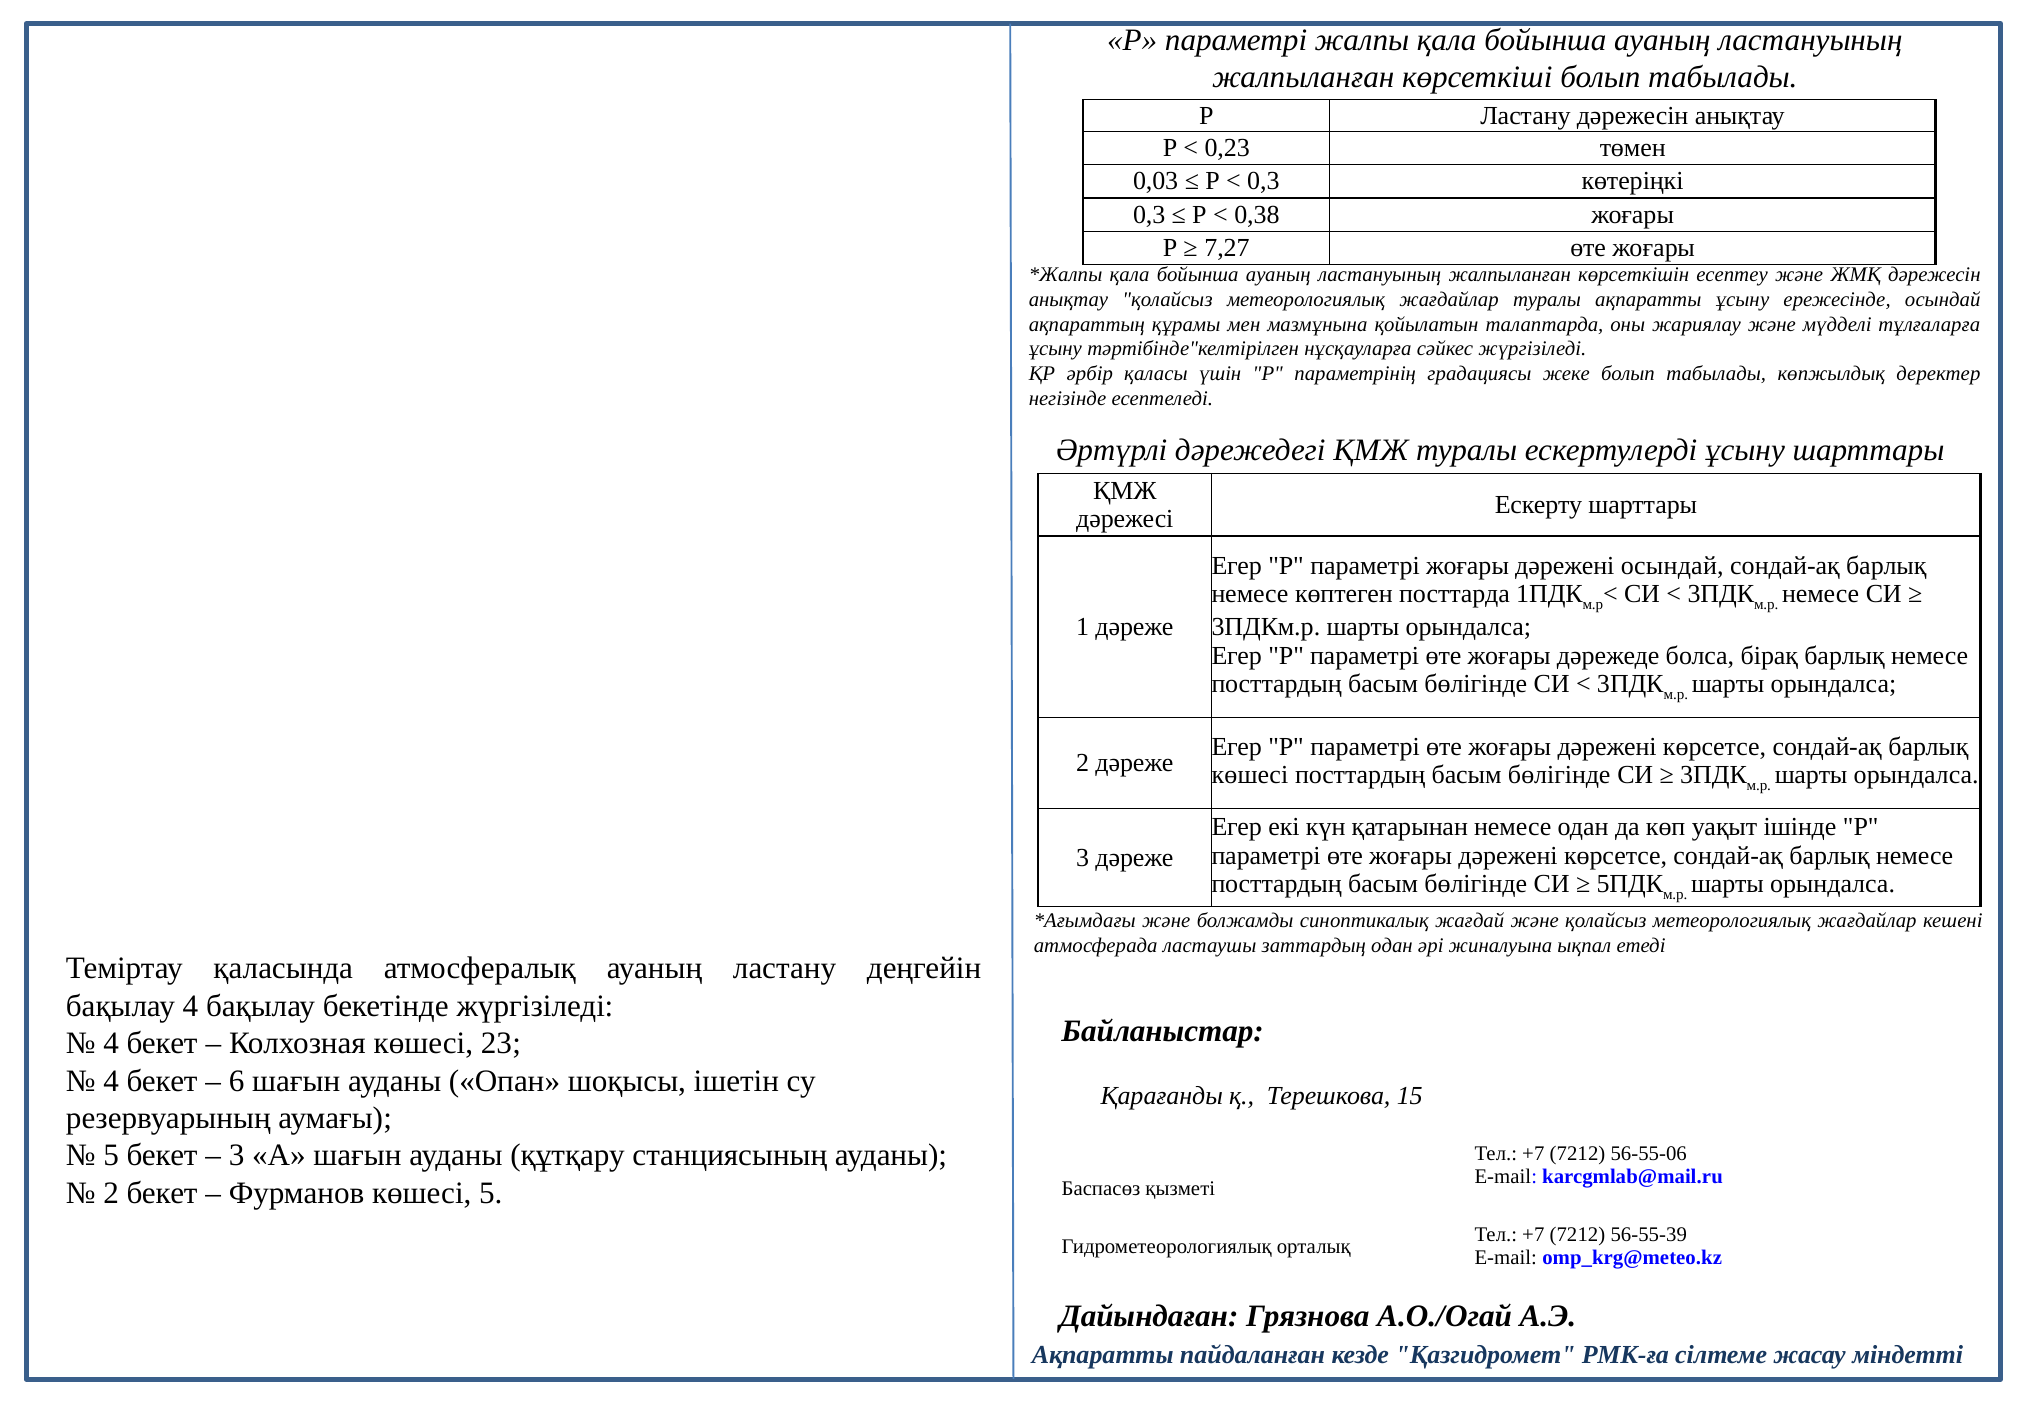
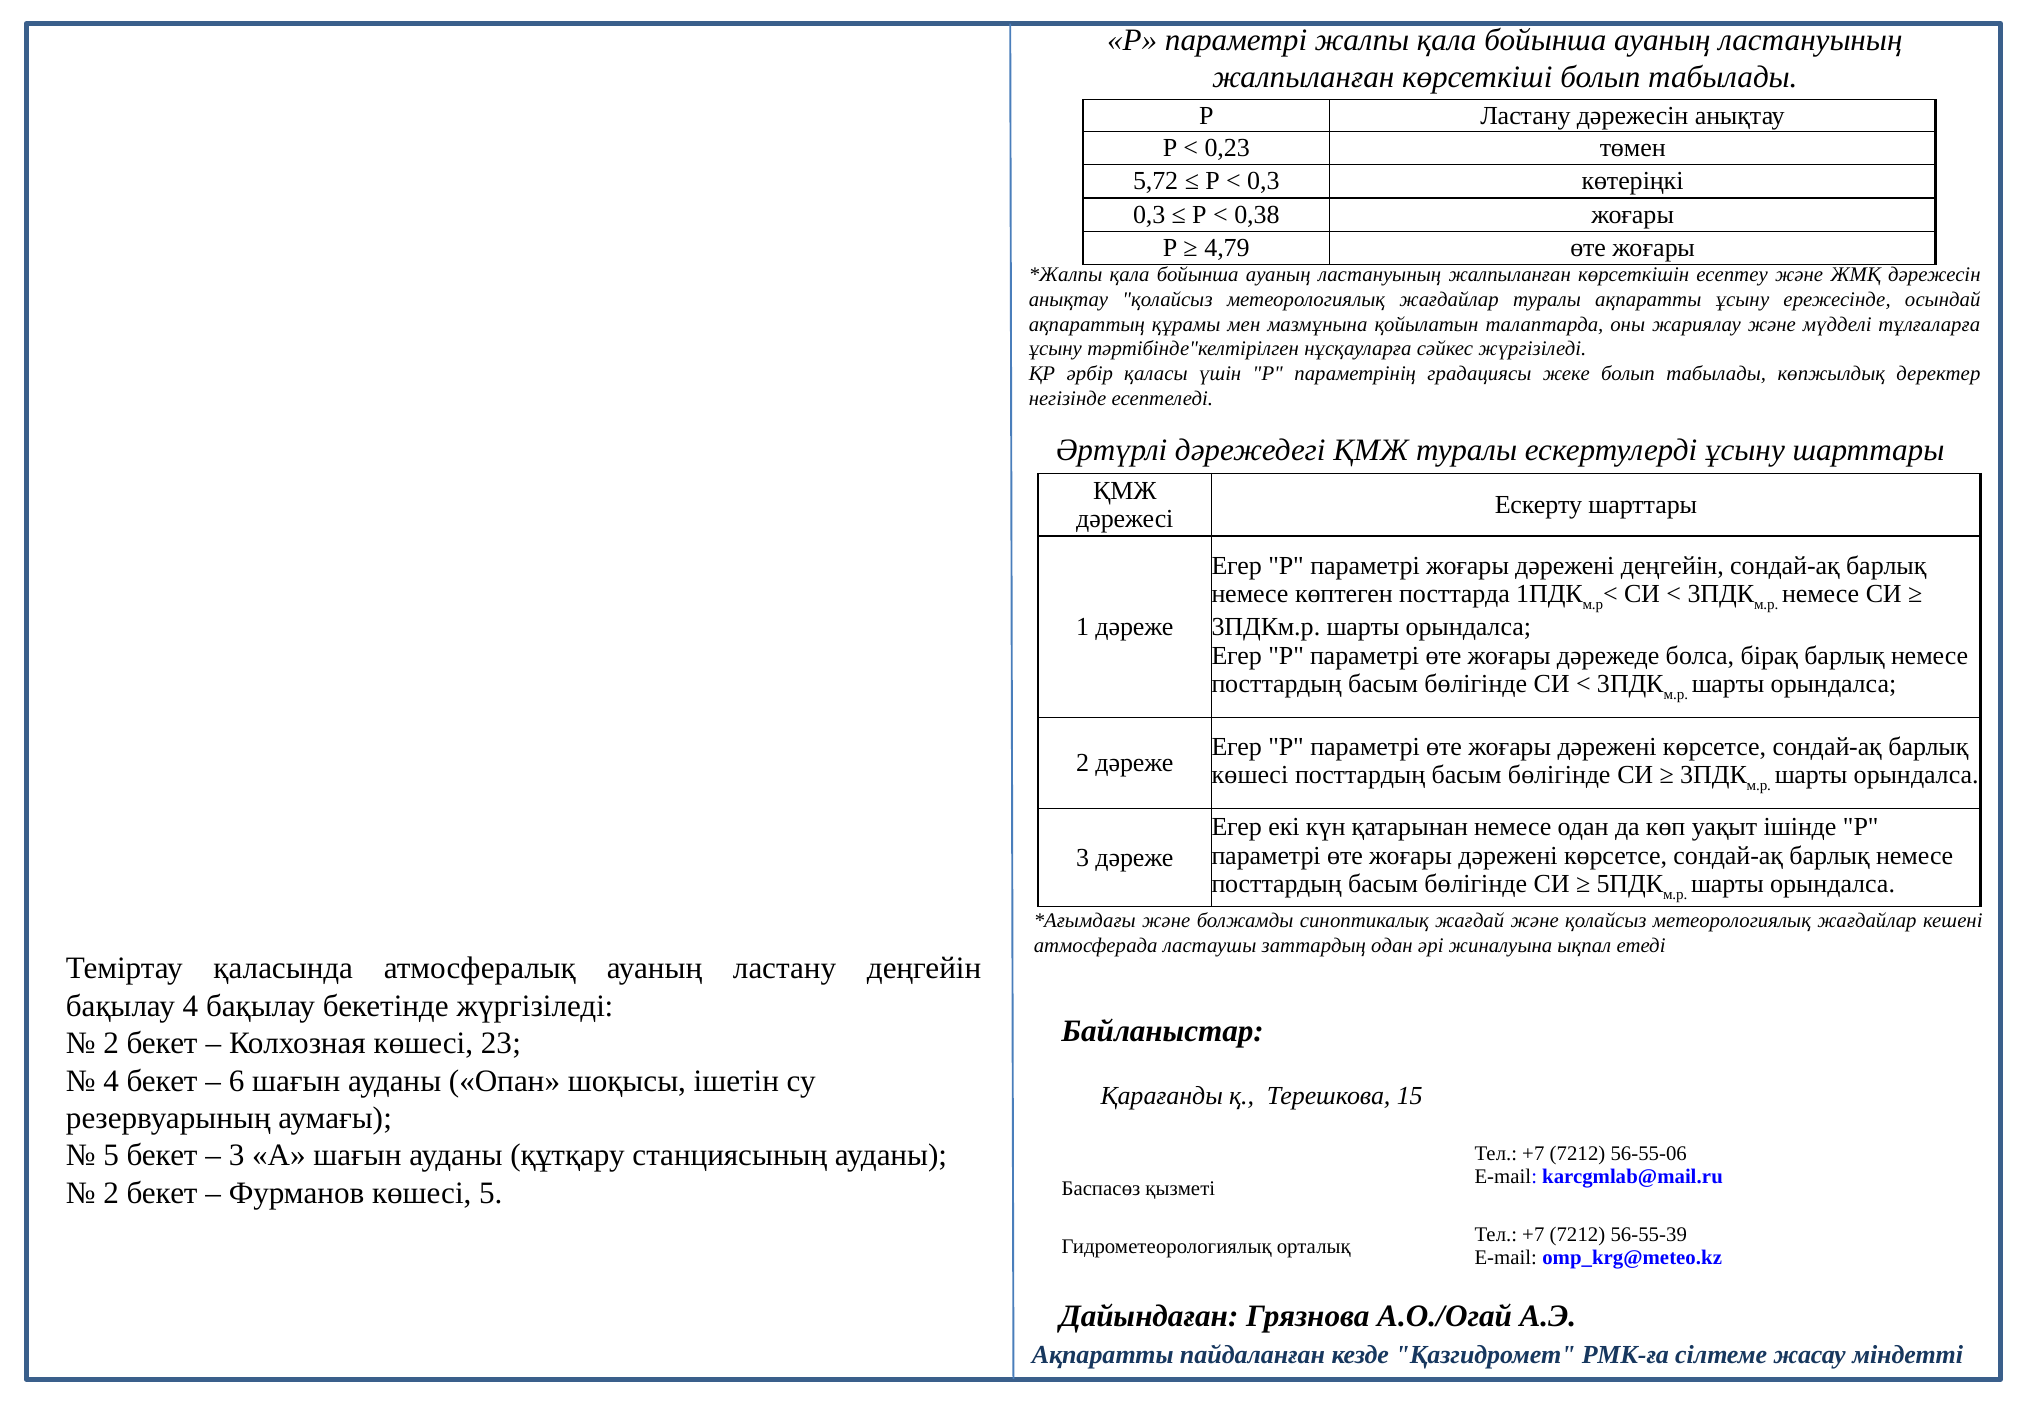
0,03: 0,03 -> 5,72 (1156, 181)
7,27: 7,27 -> 4,79 (1227, 248)
дәрежені осындай: осындай -> деңгейін (1672, 566)
4: 4 -> 2 (111, 1044)
